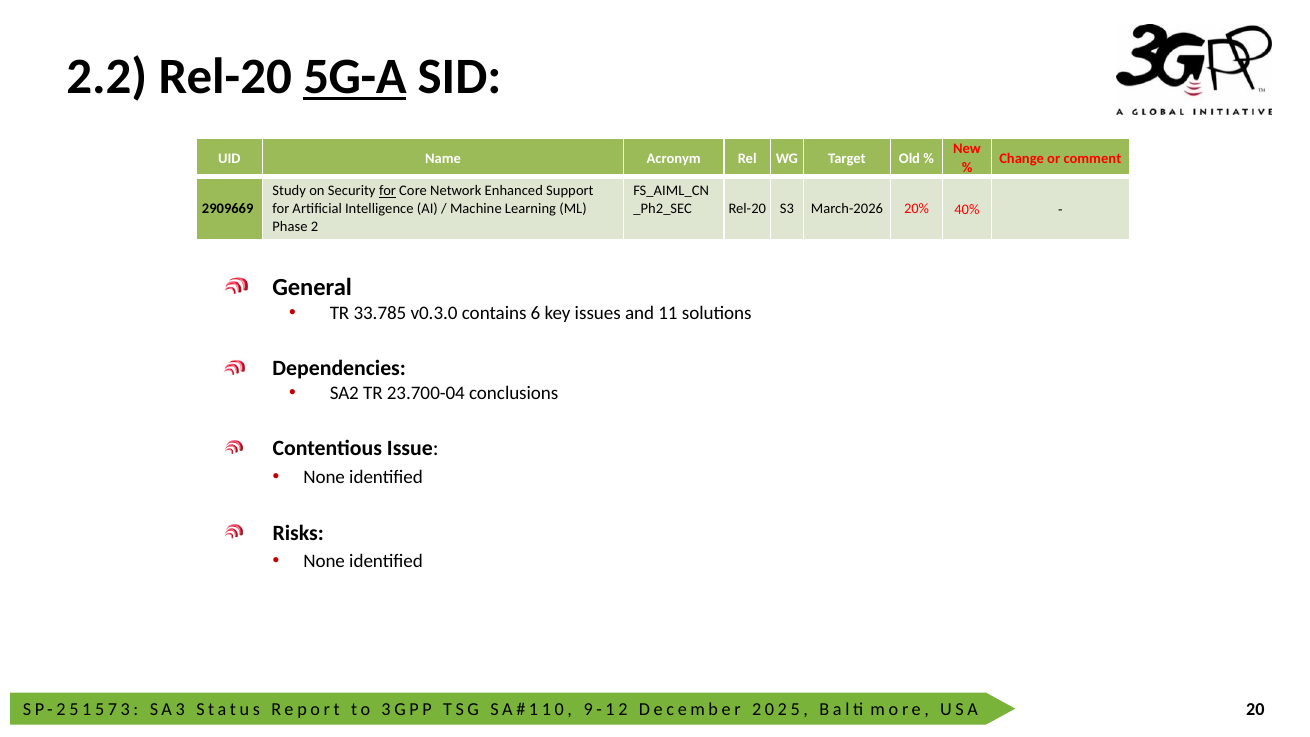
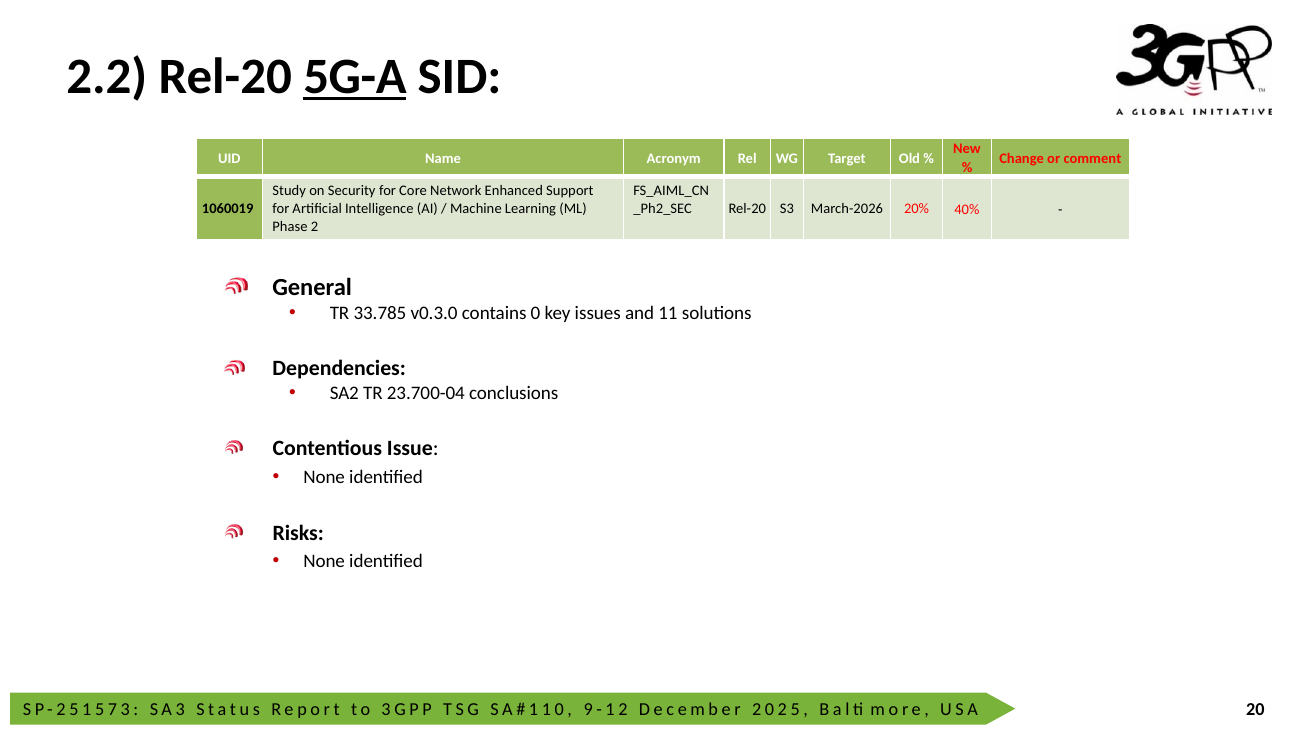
for underline: present -> none (388, 191)
2909669: 2909669 -> 1060019 (228, 209)
6: 6 -> 0 (536, 313)
